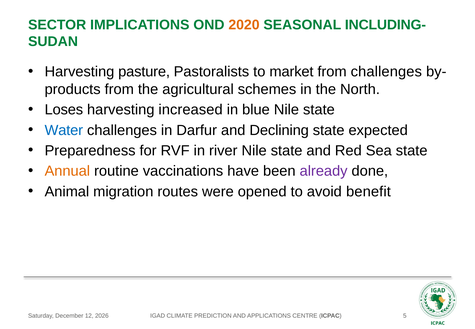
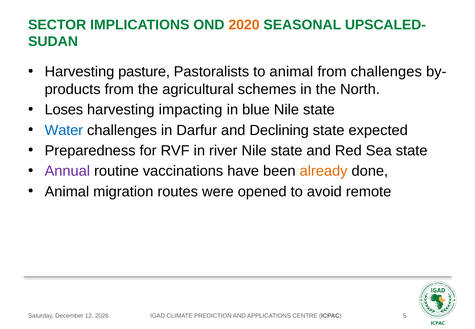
INCLUDING-: INCLUDING- -> UPSCALED- (385, 25)
to market: market -> animal (291, 72)
increased: increased -> impacting (191, 110)
Annual colour: orange -> purple (67, 171)
already colour: purple -> orange (324, 171)
benefit: benefit -> remote (369, 191)
